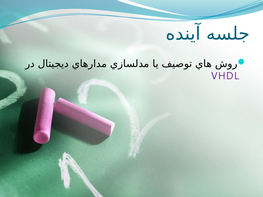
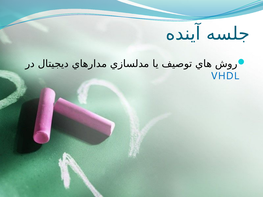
VHDL colour: purple -> blue (225, 76)
